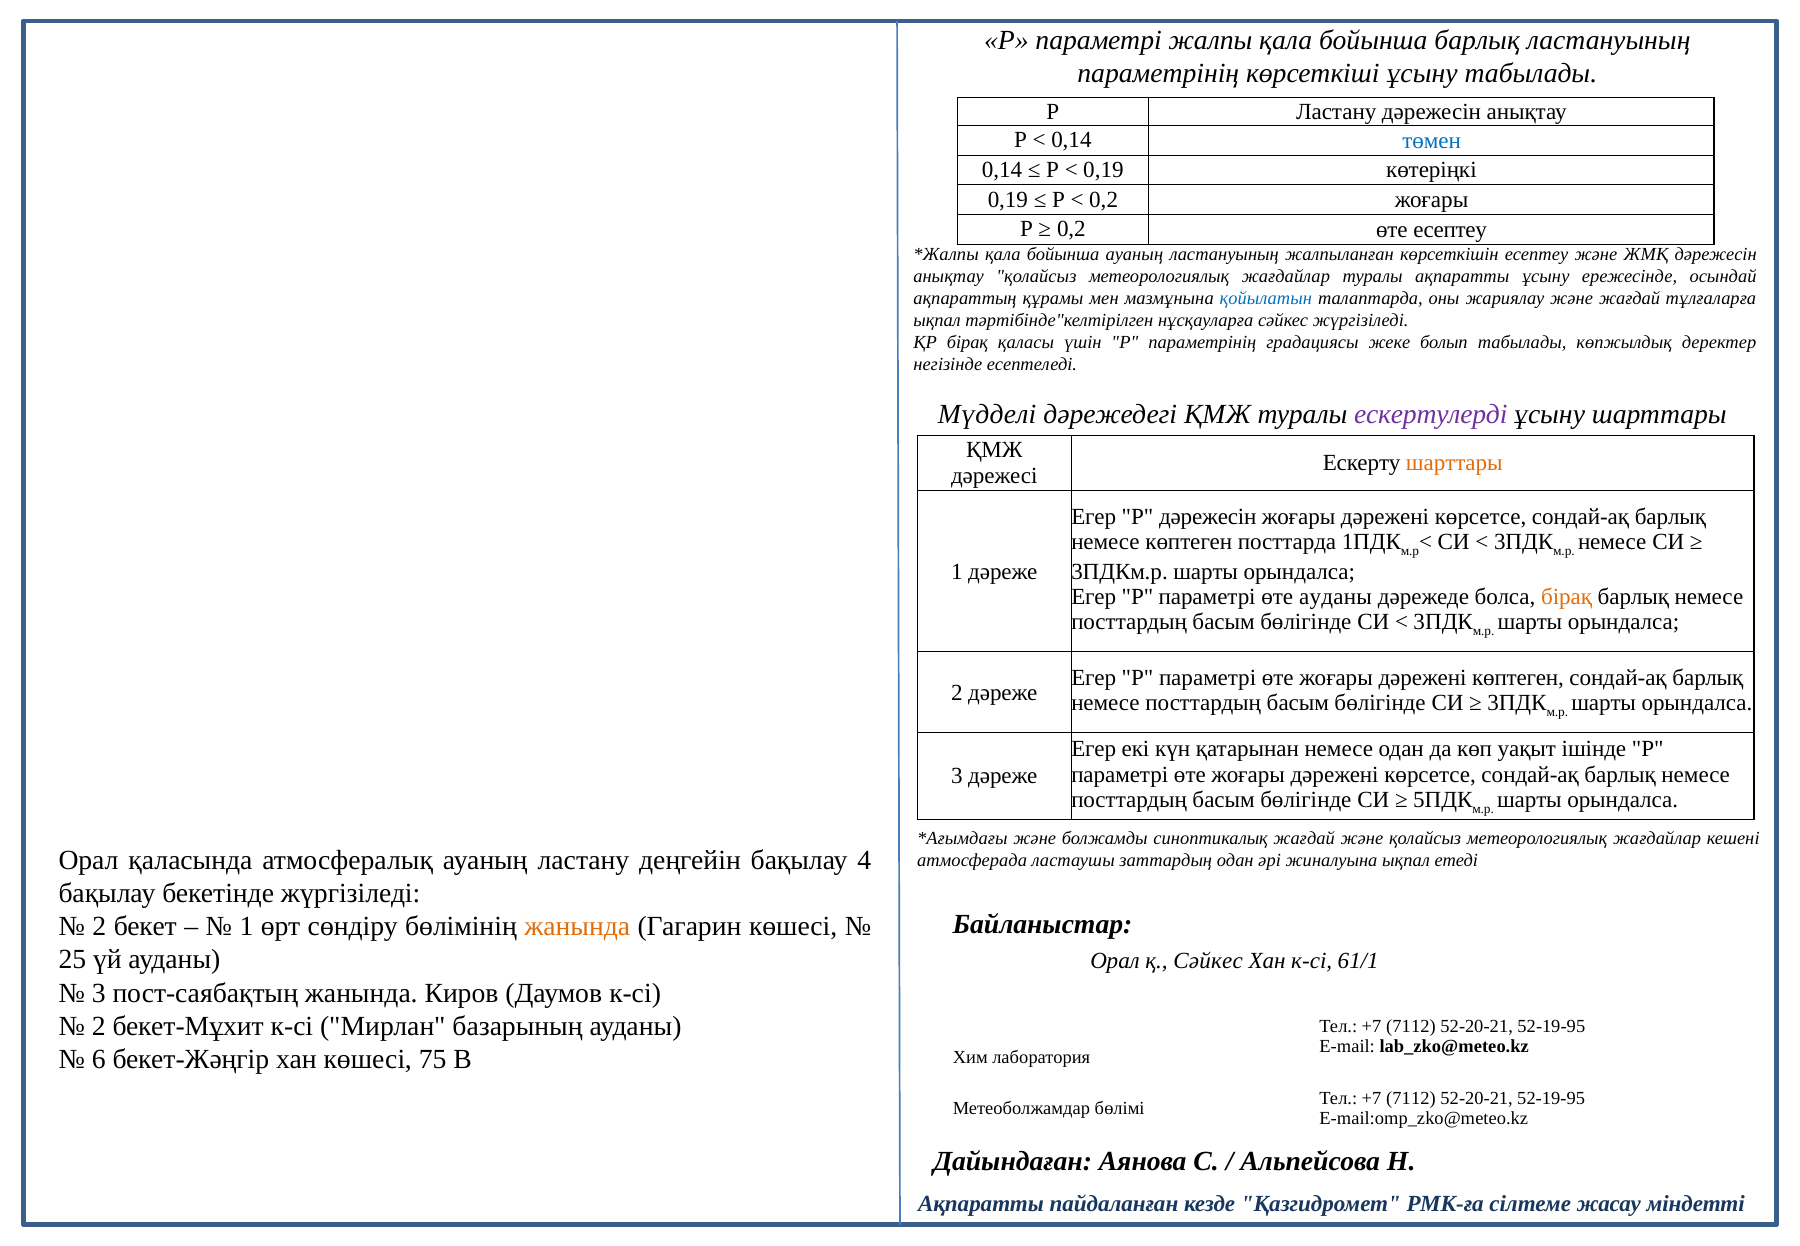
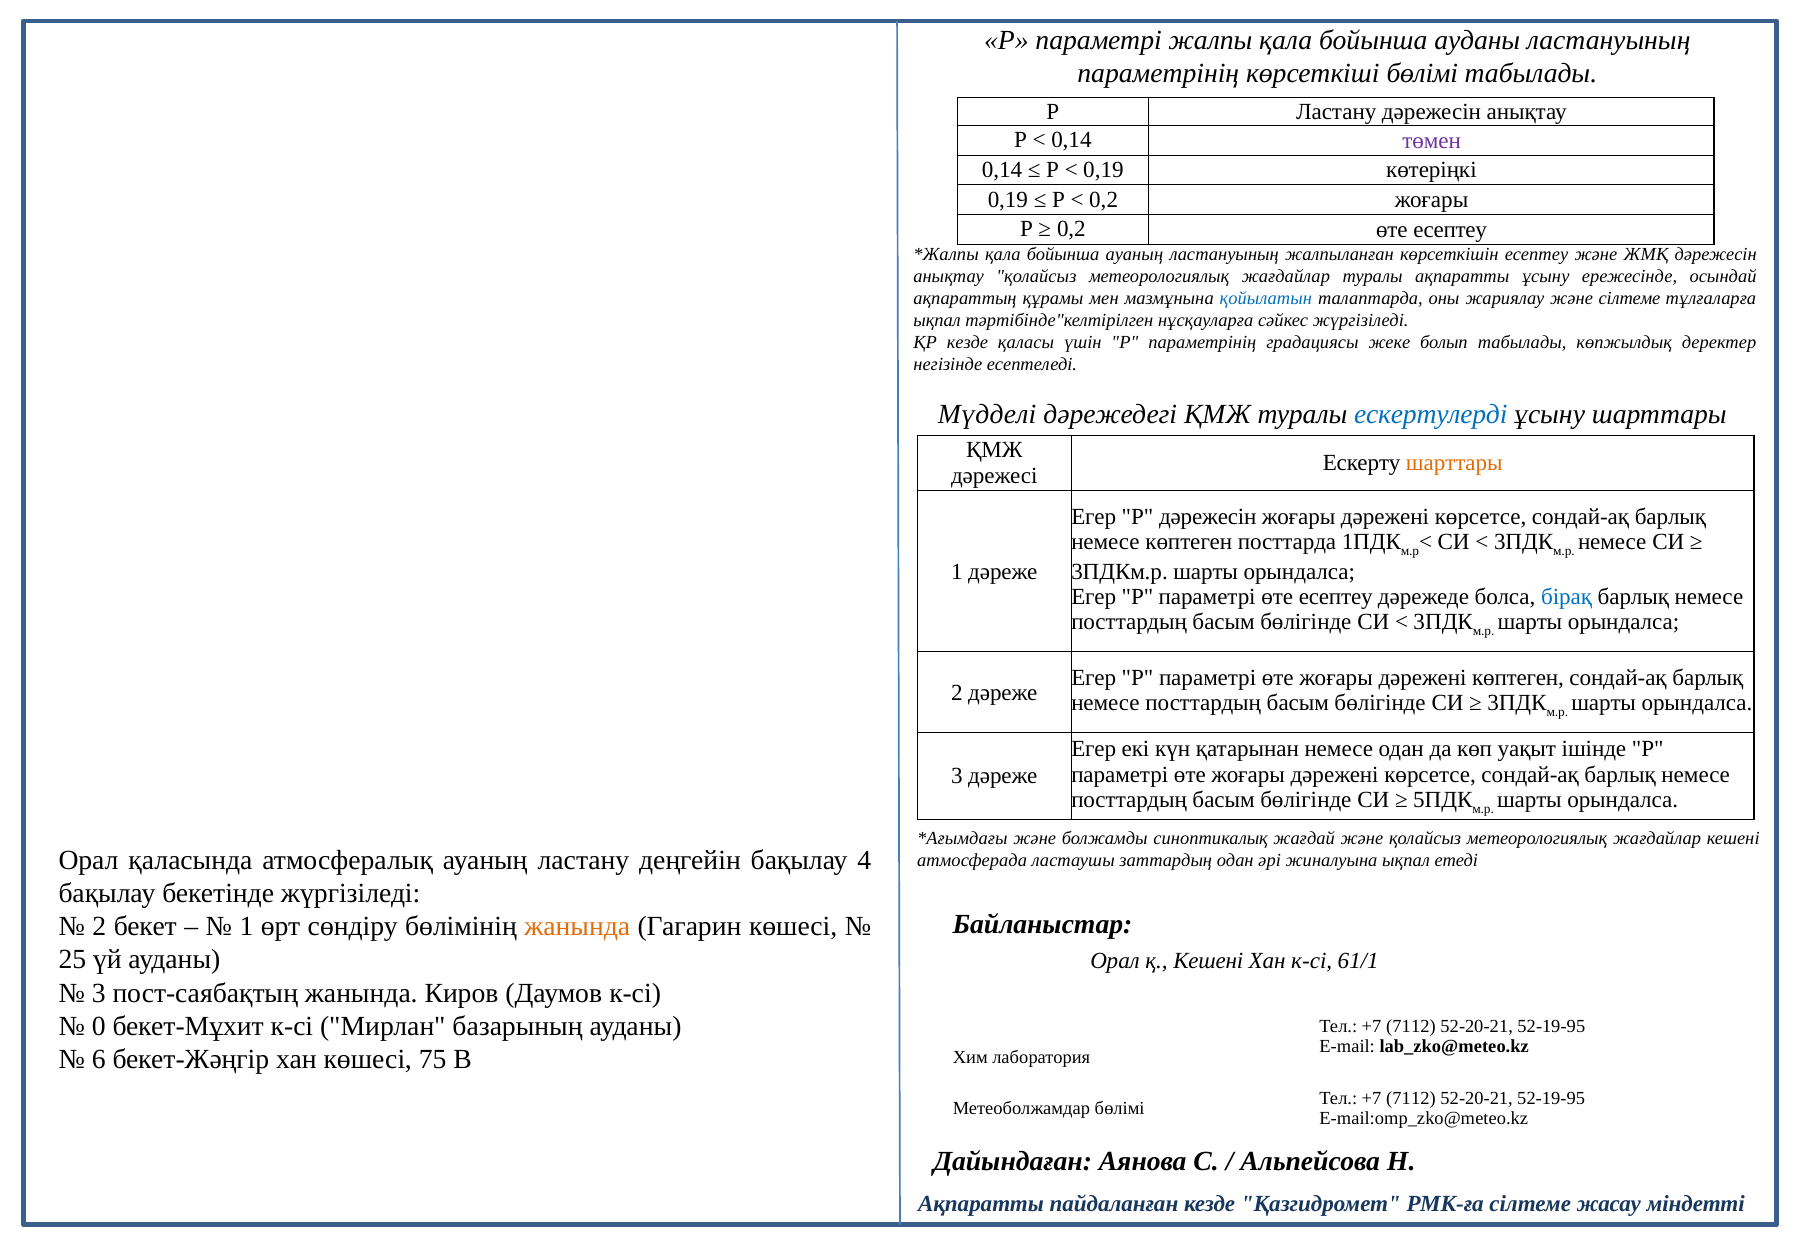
бойынша барлық: барлық -> ауданы (1477, 40)
көрсеткіші ұсыну: ұсыну -> бөлімі (1422, 74)
төмен colour: blue -> purple (1432, 140)
және жағдай: жағдай -> сілтеме (1630, 298)
ҚР бірақ: бірақ -> кезде (968, 343)
ескертулерді colour: purple -> blue (1431, 414)
параметрі өте ауданы: ауданы -> есептеу (1336, 597)
бірақ colour: orange -> blue (1567, 597)
қ Сәйкес: Сәйкес -> Кешені (1208, 961)
2: 2 -> 0 (99, 1026)
